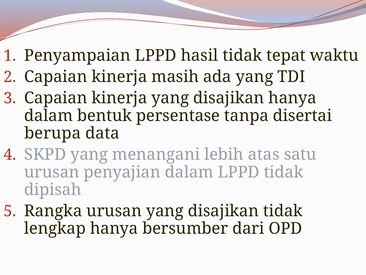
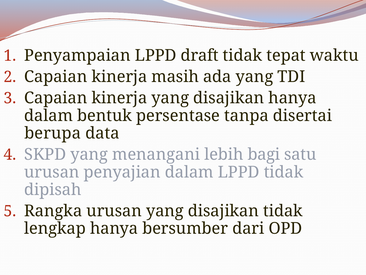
hasil: hasil -> draft (200, 55)
atas: atas -> bagi (264, 154)
